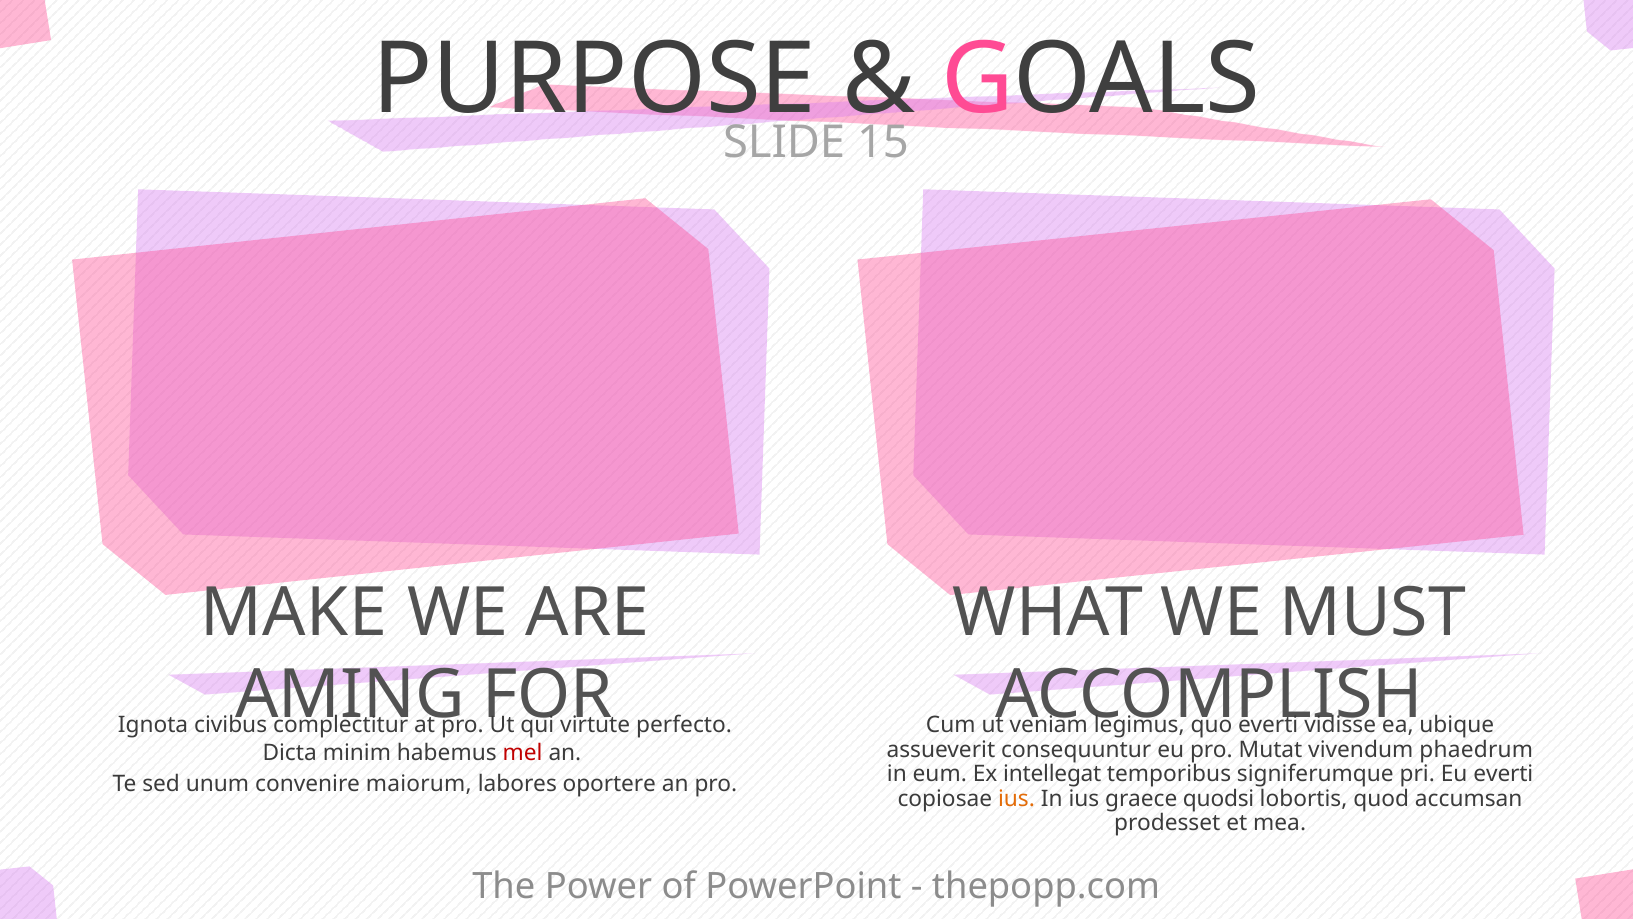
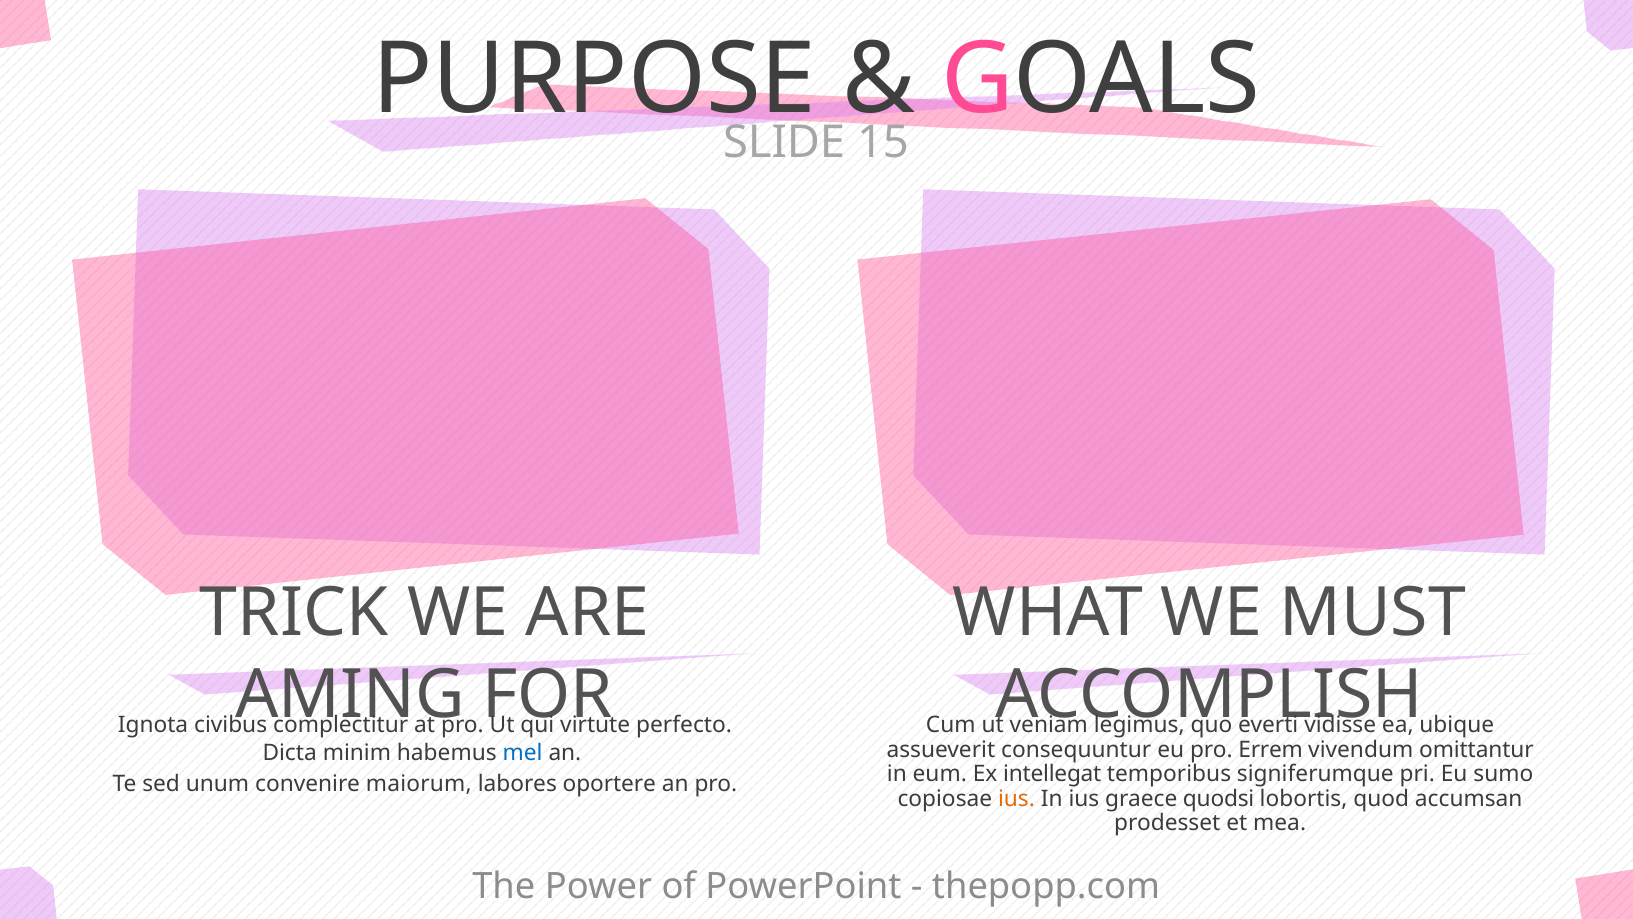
MAKE: MAKE -> TRICK (294, 613)
Mutat: Mutat -> Errem (1271, 749)
phaedrum: phaedrum -> omittantur (1476, 749)
mel colour: red -> blue (523, 752)
Eu everti: everti -> sumo (1503, 774)
